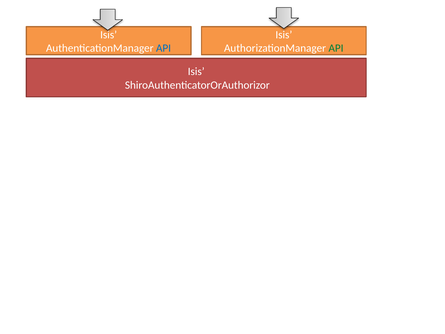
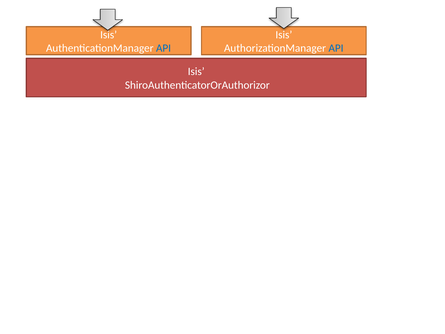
API colour: green -> blue (336, 48)
